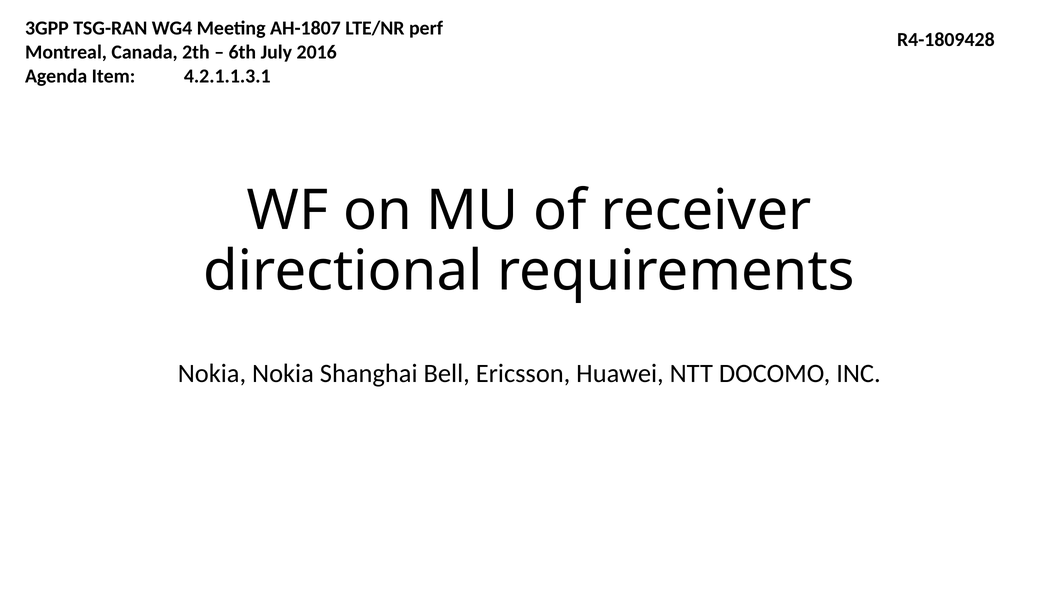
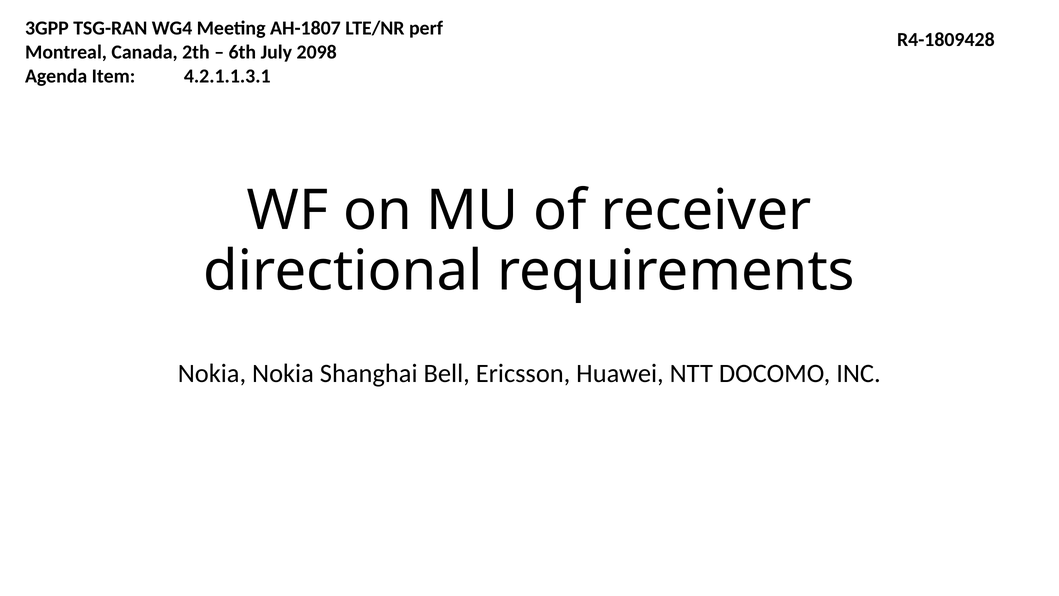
2016: 2016 -> 2098 (317, 52)
